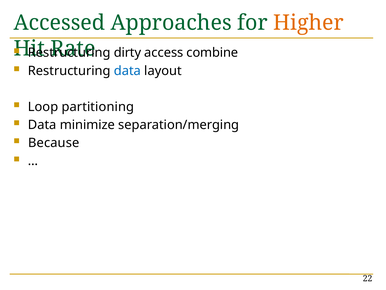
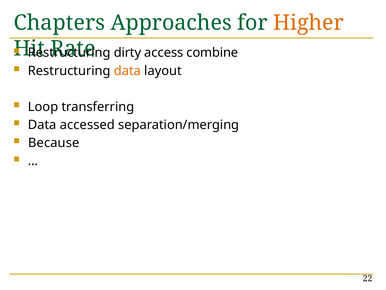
Accessed: Accessed -> Chapters (59, 23)
data colour: blue -> orange (127, 71)
partitioning: partitioning -> transferring (98, 107)
minimize: minimize -> accessed (87, 125)
